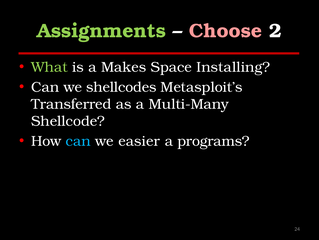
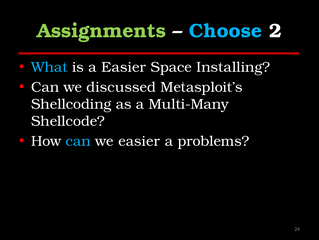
Choose colour: pink -> light blue (226, 31)
What colour: light green -> light blue (49, 67)
a Makes: Makes -> Easier (124, 67)
shellcodes: shellcodes -> discussed (121, 87)
Transferred: Transferred -> Shellcoding (71, 104)
programs: programs -> problems (213, 141)
